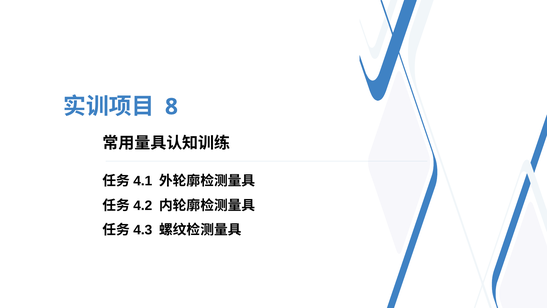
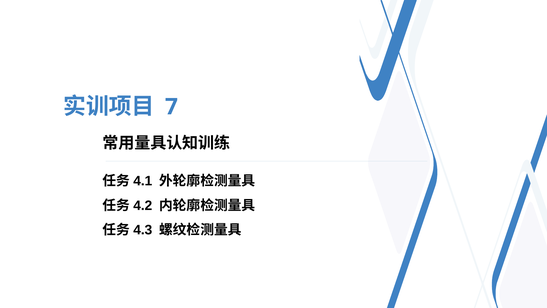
8: 8 -> 7 (171, 107)
